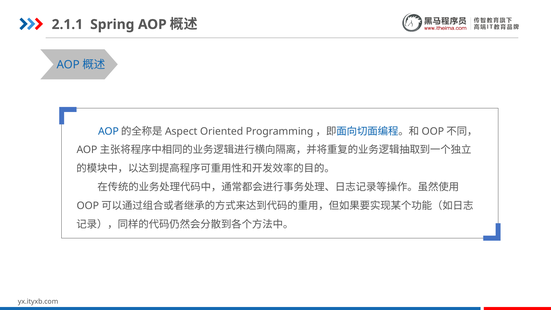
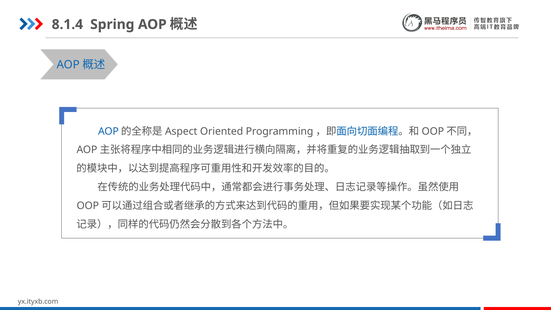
2.1.1: 2.1.1 -> 8.1.4 (67, 24)
